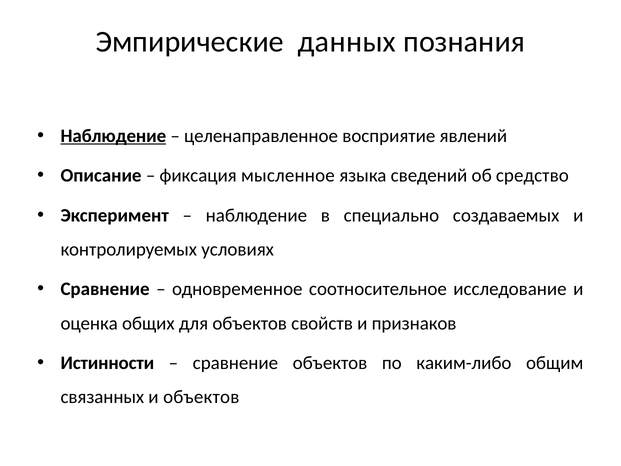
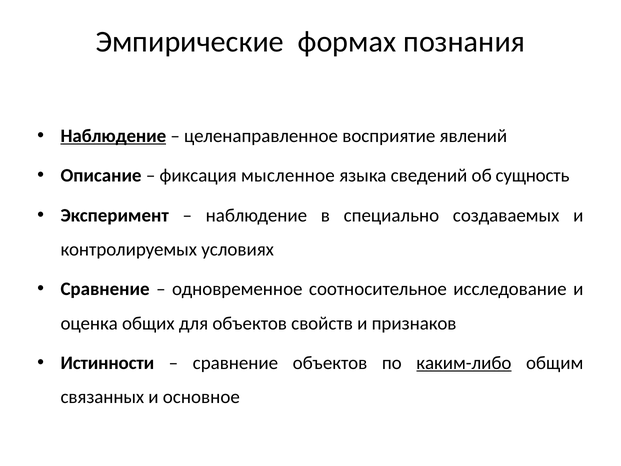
данных: данных -> формах (347, 42)
средство: средство -> сущность (532, 176)
каким-либо underline: none -> present (464, 363)
и объектов: объектов -> основное (201, 397)
